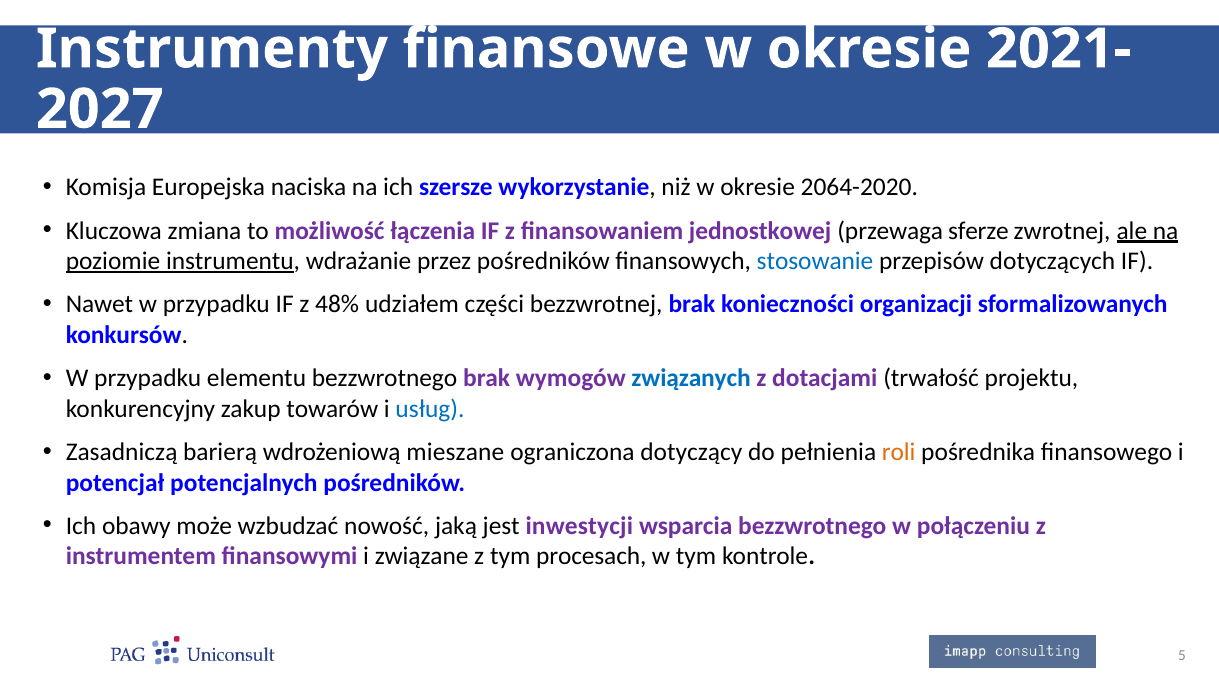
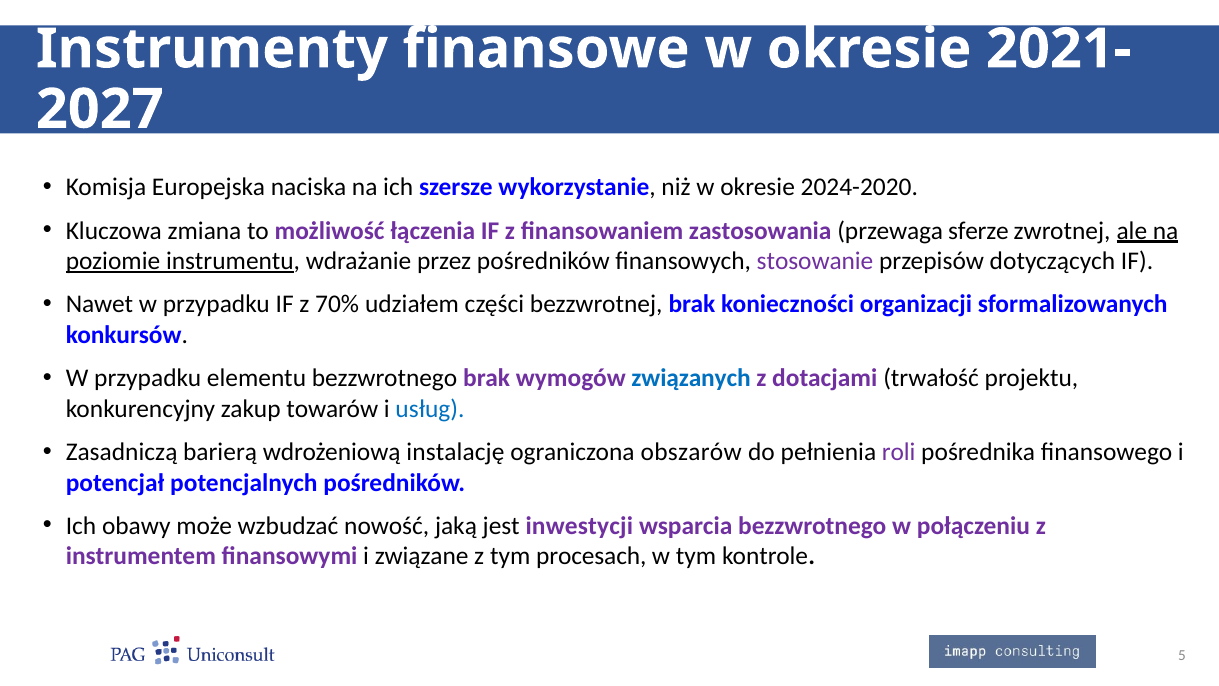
2064-2020: 2064-2020 -> 2024-2020 (859, 187)
jednostkowej: jednostkowej -> zastosowania (760, 231)
stosowanie colour: blue -> purple (815, 261)
48%: 48% -> 70% (337, 304)
mieszane: mieszane -> instalację (455, 452)
dotyczący: dotyczący -> obszarów (691, 452)
roli colour: orange -> purple (899, 452)
